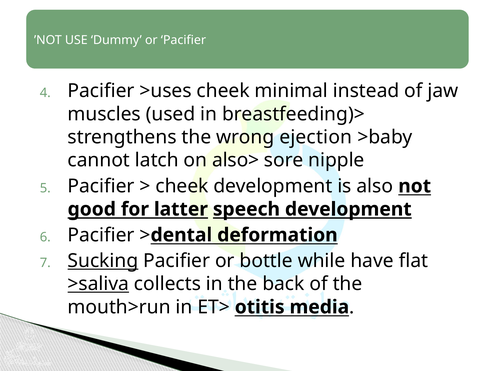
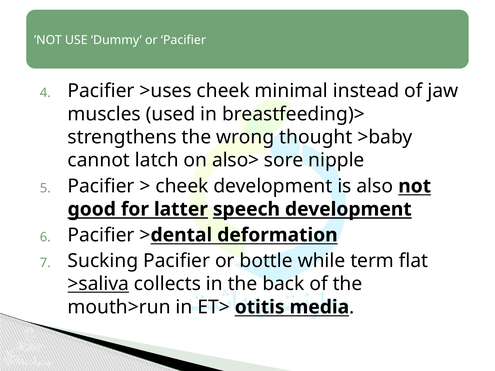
ejection: ejection -> thought (316, 137)
Sucking underline: present -> none (103, 261)
have: have -> term (372, 261)
